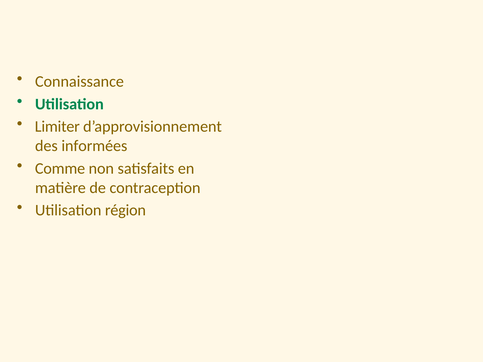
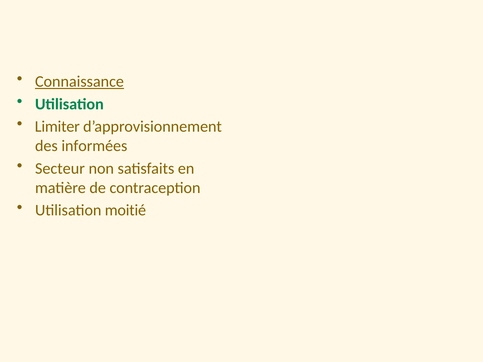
Connaissance underline: none -> present (79, 82)
Comme: Comme -> Secteur (60, 169)
région: région -> moitié (125, 210)
